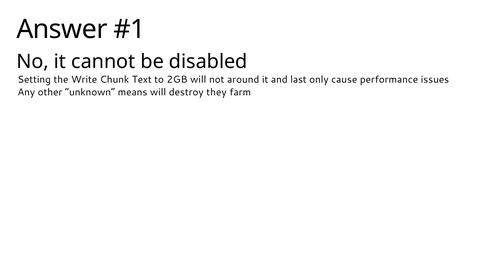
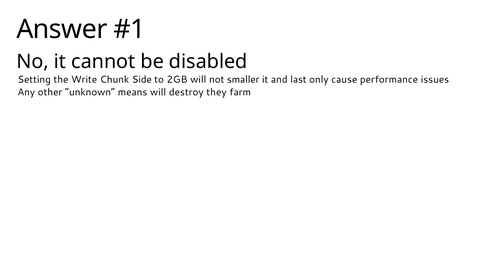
Text: Text -> Side (142, 80)
around: around -> smaller (243, 80)
